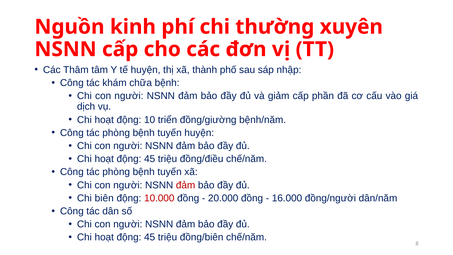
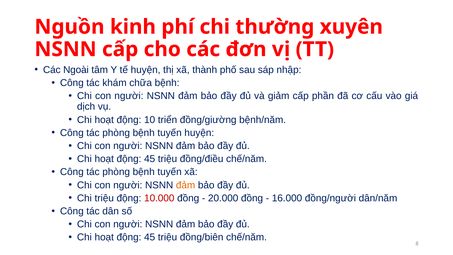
Thâm: Thâm -> Ngoài (76, 70)
đảm colour: red -> orange (186, 185)
Chi biên: biên -> triệu (104, 198)
